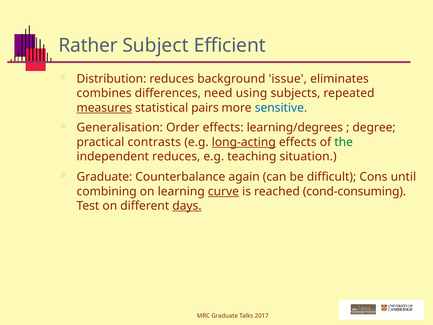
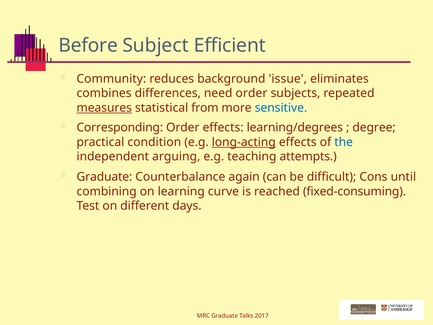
Rather: Rather -> Before (88, 45)
Distribution: Distribution -> Community (111, 79)
need using: using -> order (252, 93)
pairs: pairs -> from (205, 108)
Generalisation: Generalisation -> Corresponding (120, 128)
contrasts: contrasts -> condition (154, 142)
the colour: green -> blue (344, 142)
independent reduces: reduces -> arguing (176, 156)
situation: situation -> attempts (308, 156)
curve underline: present -> none (223, 191)
cond-consuming: cond-consuming -> fixed-consuming (354, 191)
days underline: present -> none (187, 206)
